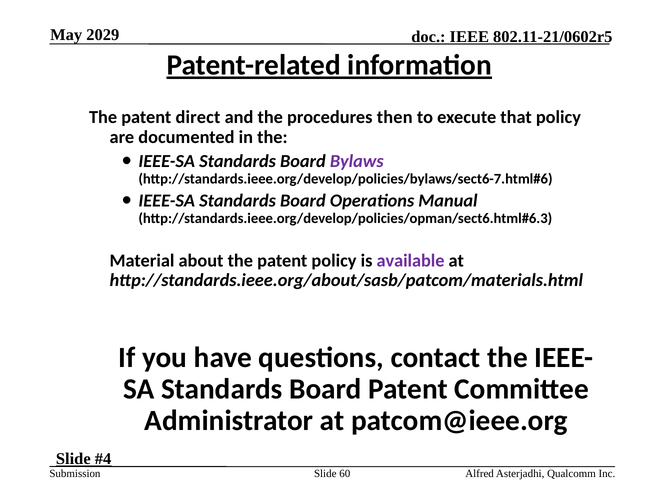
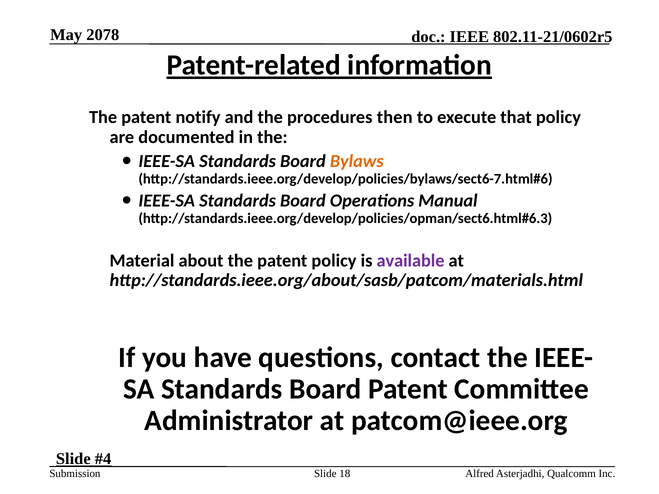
2029: 2029 -> 2078 (103, 35)
direct: direct -> notify (198, 117)
Bylaws colour: purple -> orange (357, 161)
60: 60 -> 18 (345, 474)
